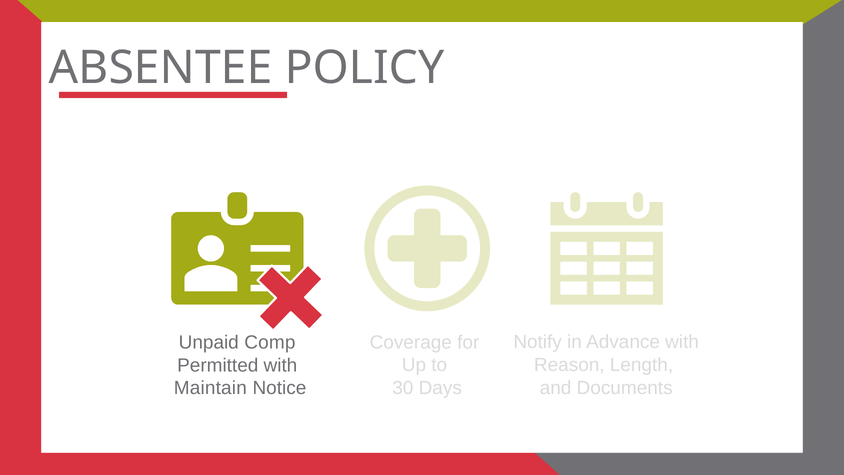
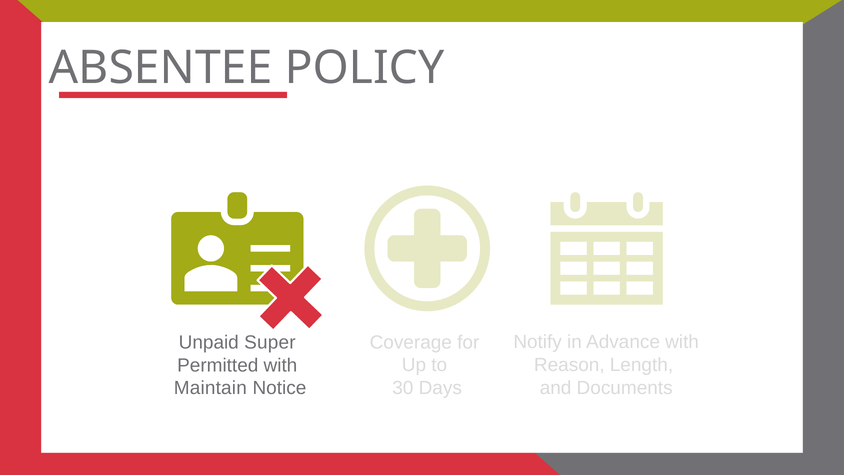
Comp: Comp -> Super (270, 342)
